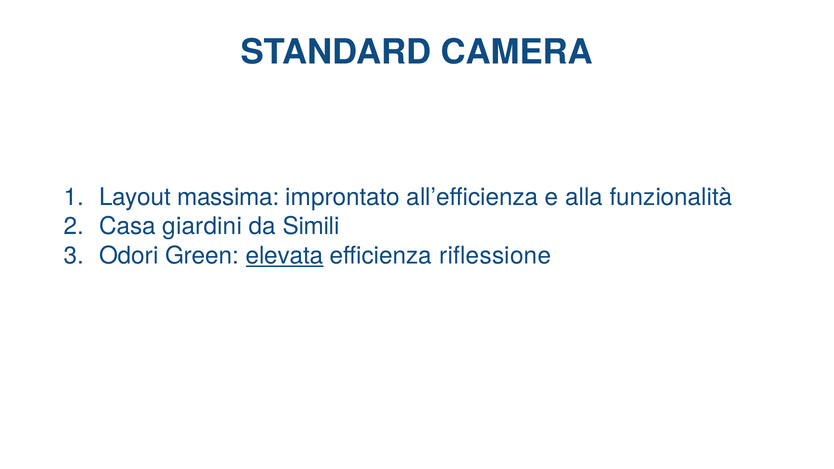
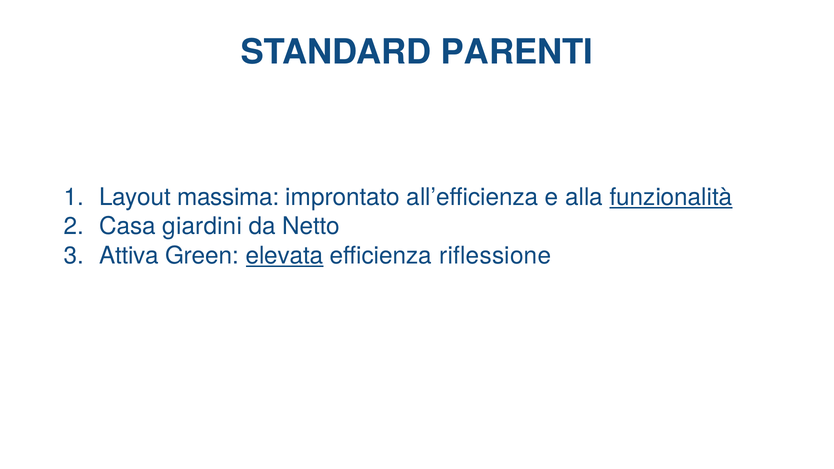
CAMERA: CAMERA -> PARENTI (517, 52)
funzionalità underline: none -> present (671, 197)
Simili: Simili -> Netto (311, 227)
Odori: Odori -> Attiva (129, 256)
